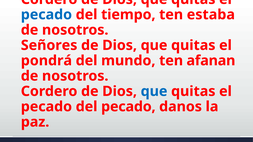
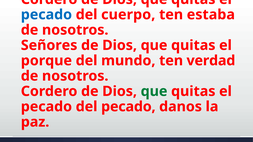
tiempo: tiempo -> cuerpo (128, 15)
pondrá: pondrá -> porque (46, 61)
afanan: afanan -> verdad (211, 61)
que colour: blue -> green (154, 91)
